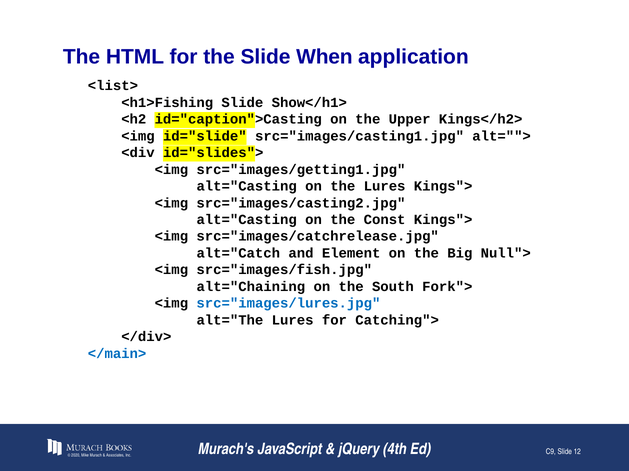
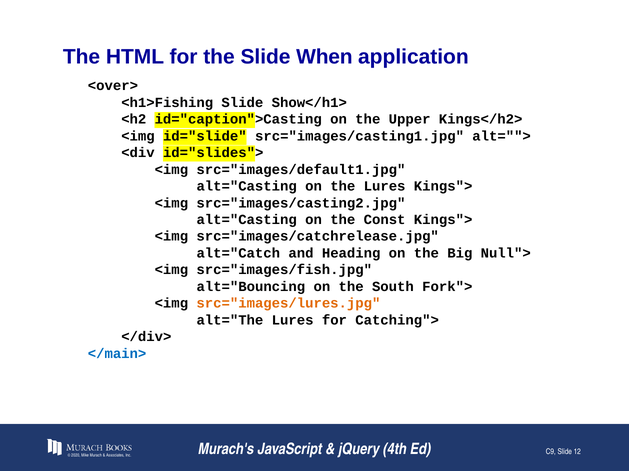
<list>: <list> -> <over> (113, 86)
src="images/getting1.jpg: src="images/getting1.jpg -> src="images/default1.jpg (301, 170)
Element: Element -> Heading (351, 254)
alt="Chaining: alt="Chaining -> alt="Bouncing (251, 287)
src="images/lures.jpg colour: blue -> orange (288, 304)
